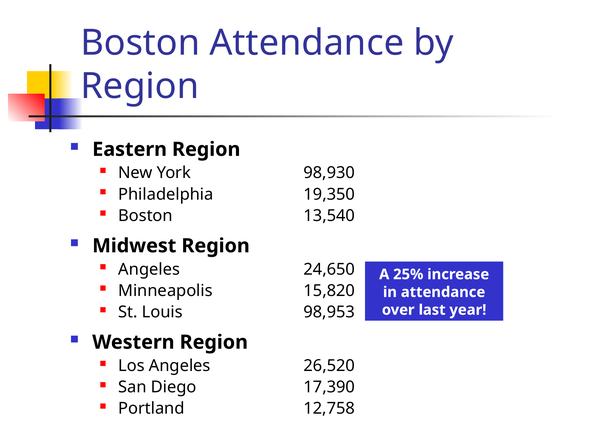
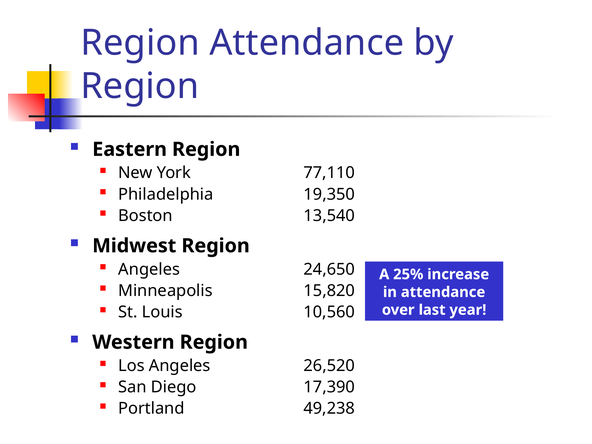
Boston: Boston -> Region (140, 43)
98,930: 98,930 -> 77,110 (329, 173)
98,953: 98,953 -> 10,560 (329, 312)
12,758: 12,758 -> 49,238 (329, 408)
